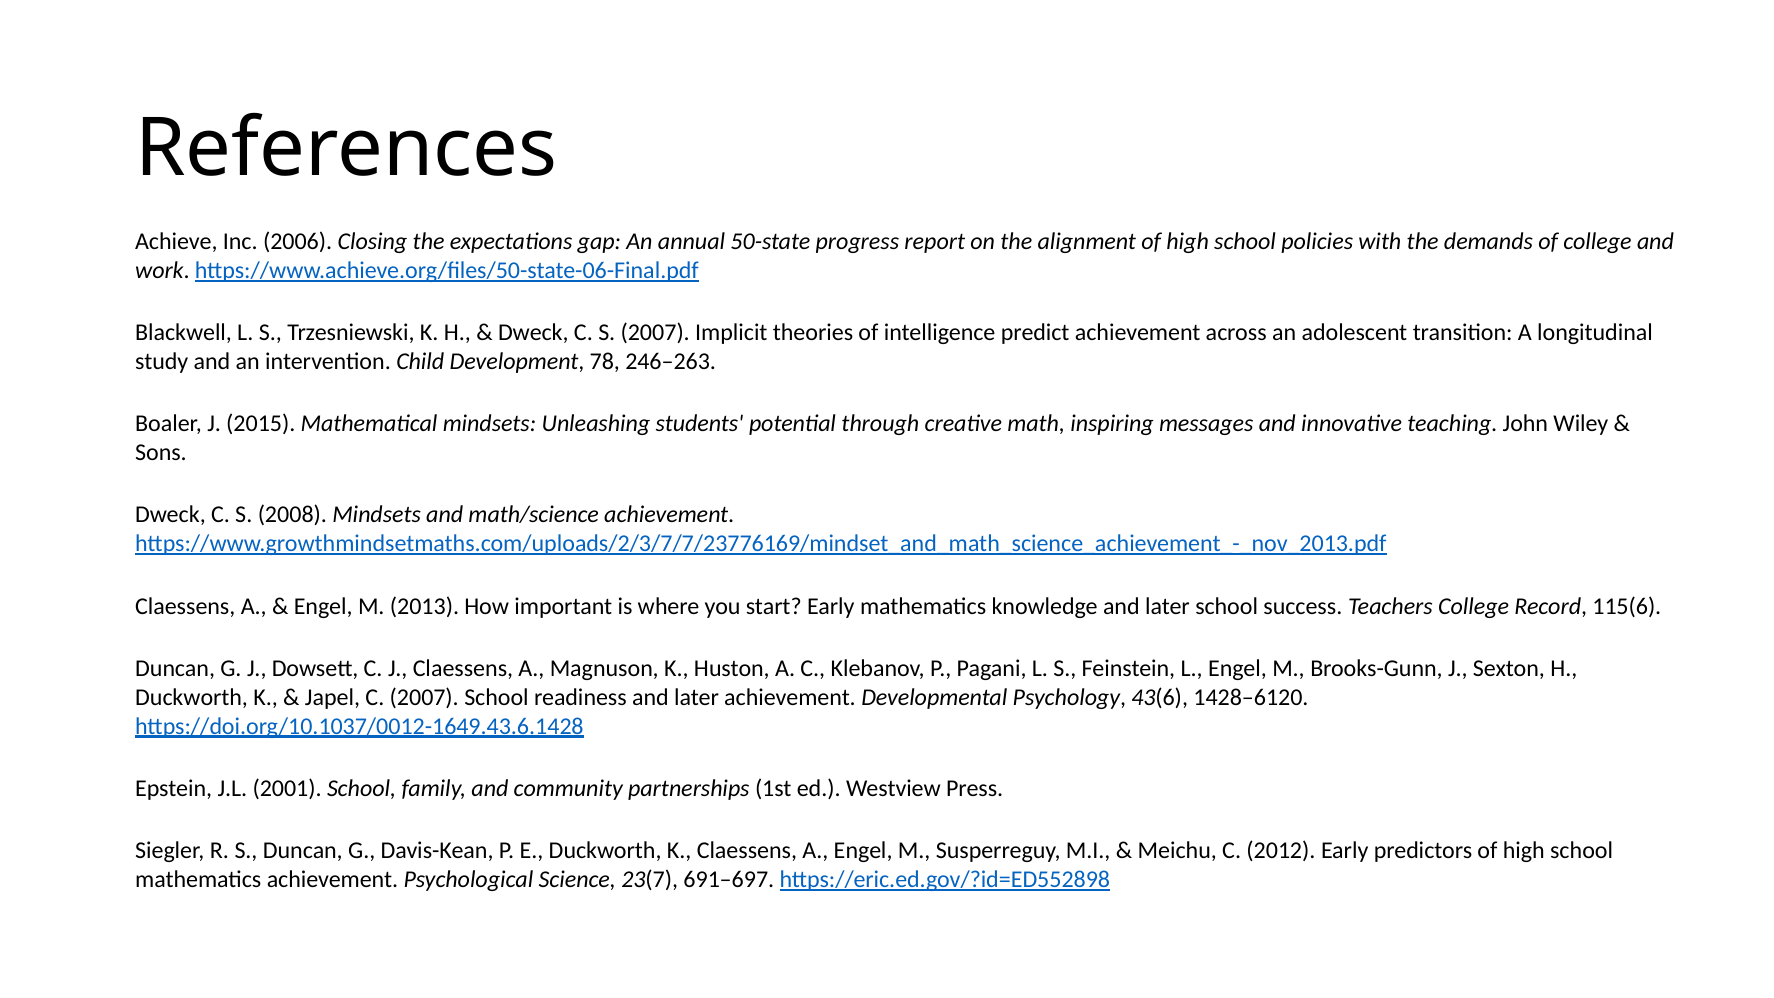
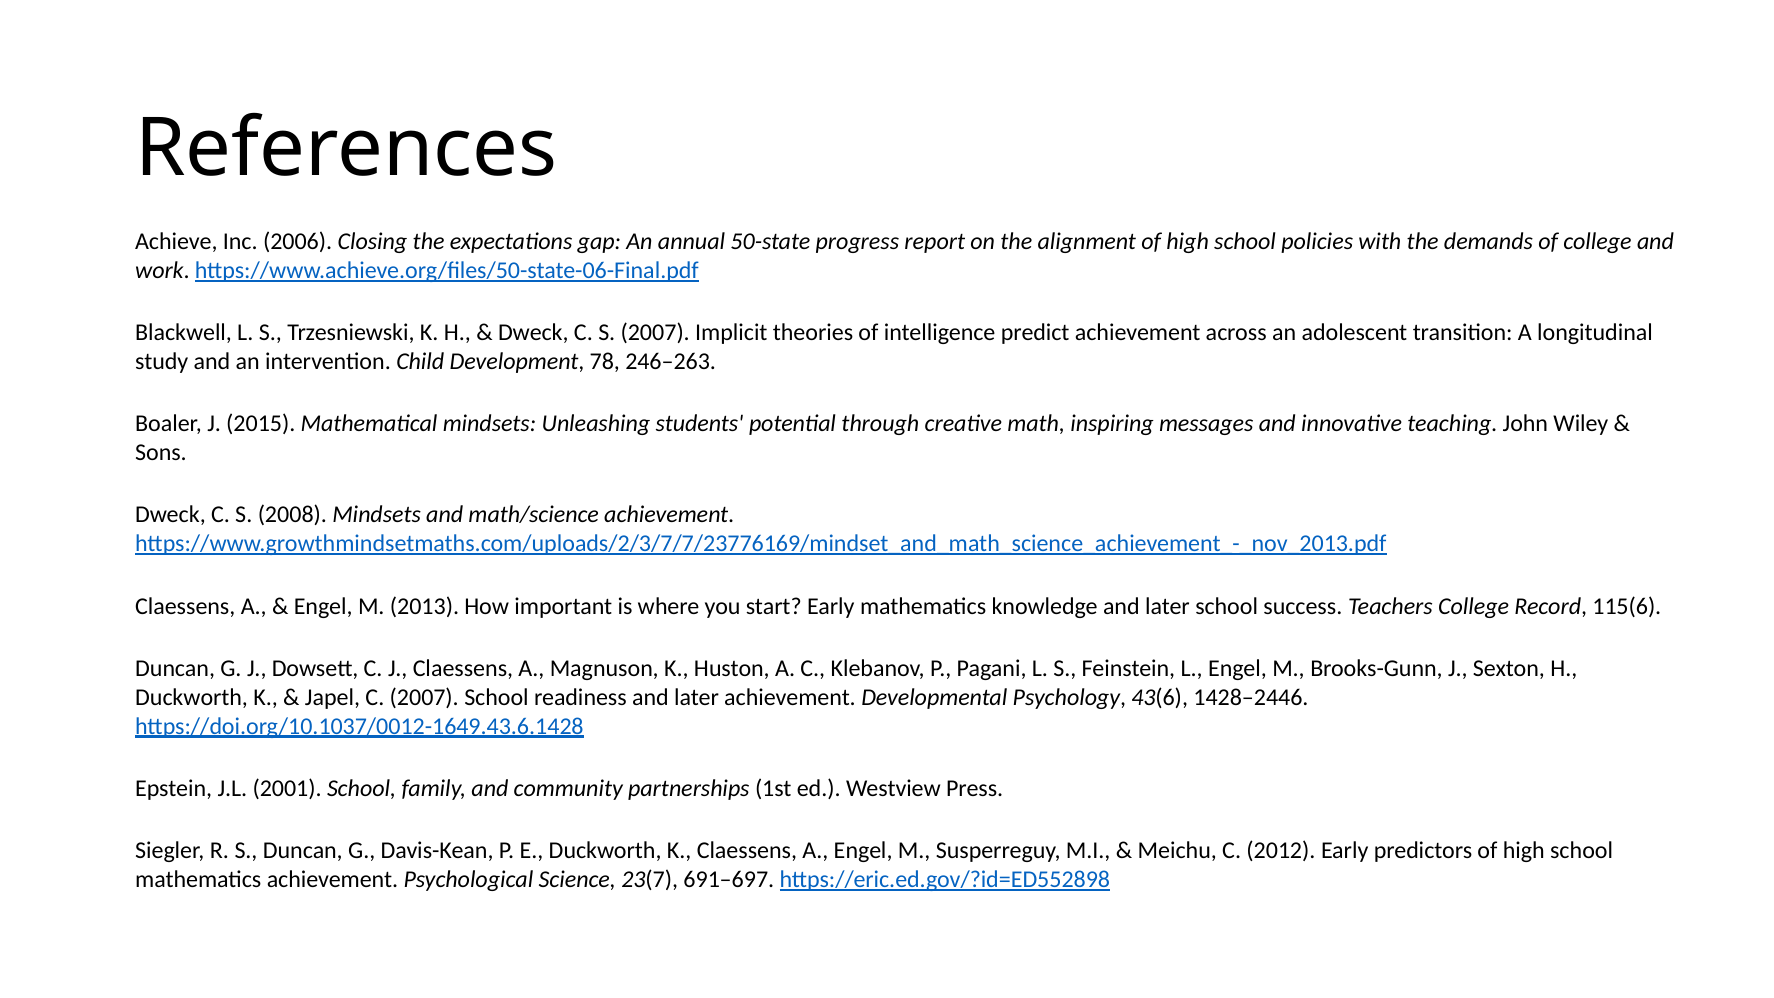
1428–6120: 1428–6120 -> 1428–2446 (1251, 697)
